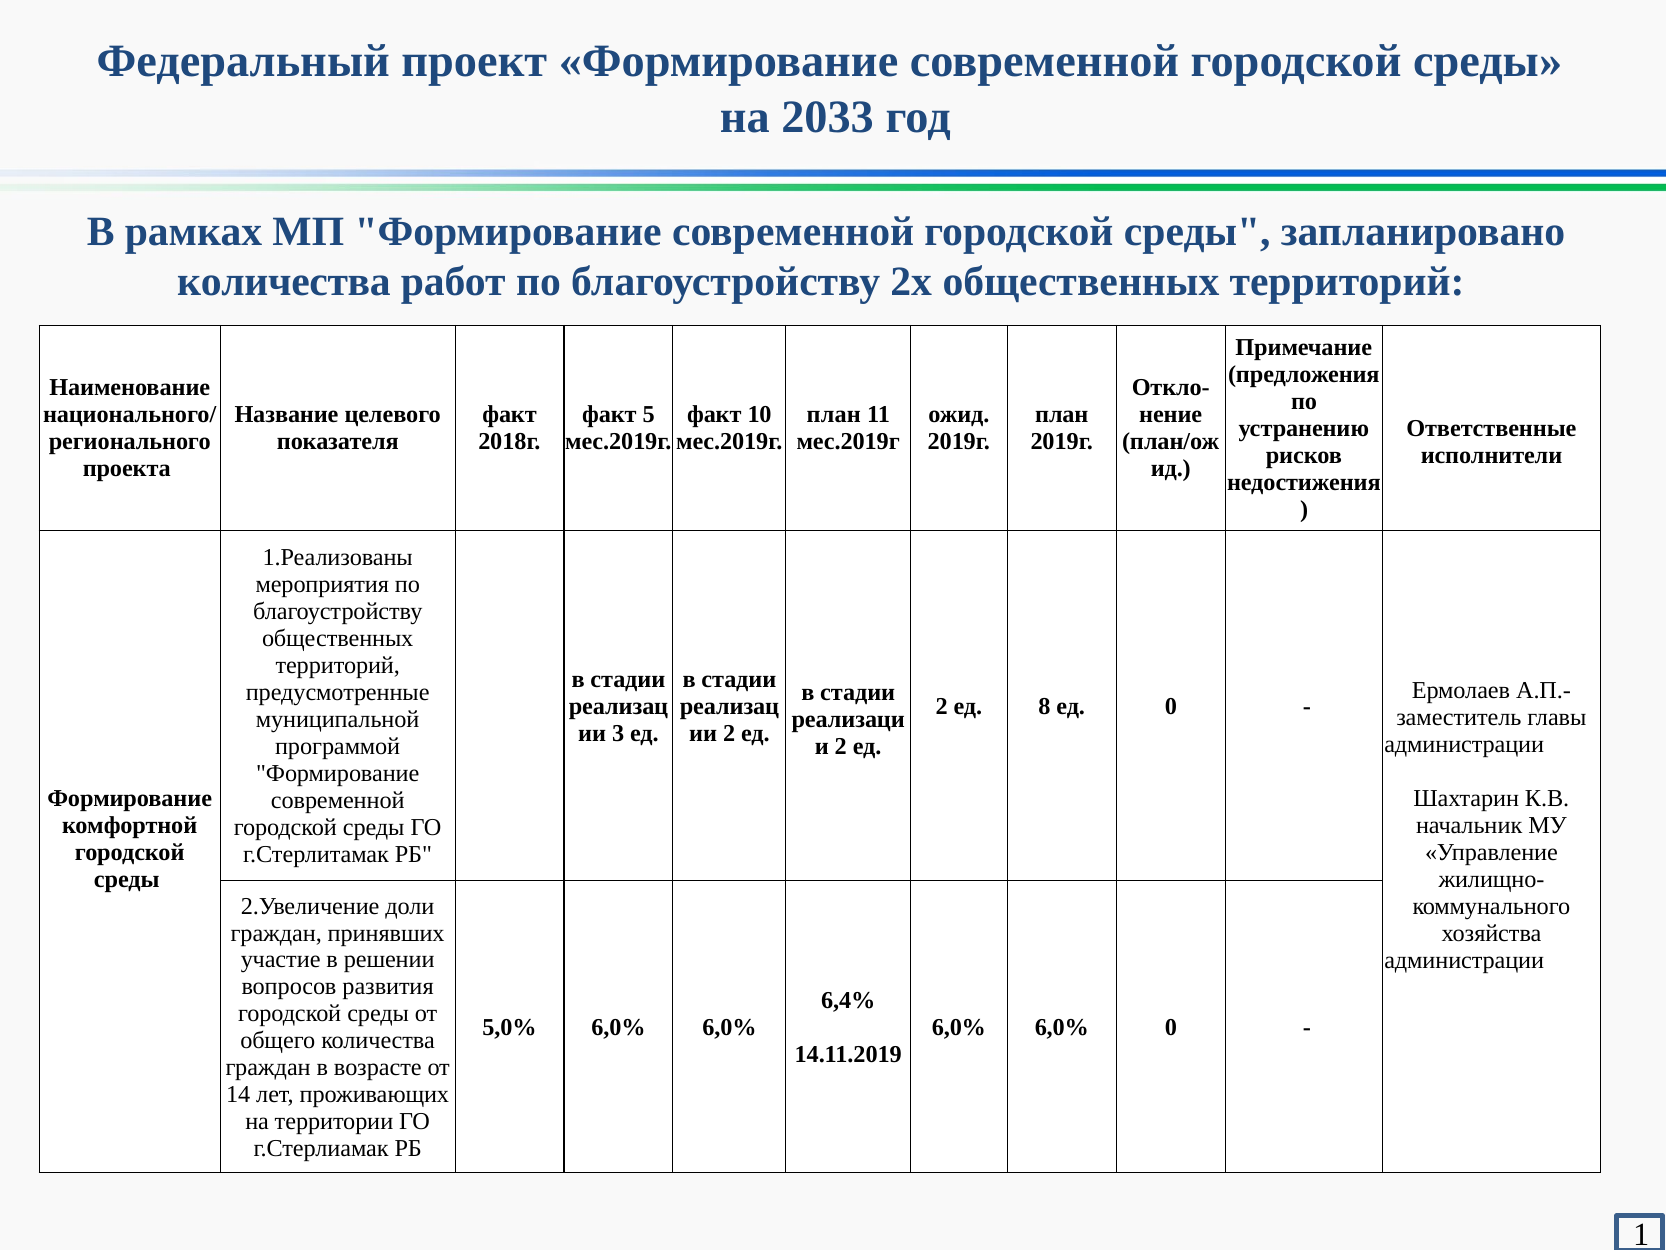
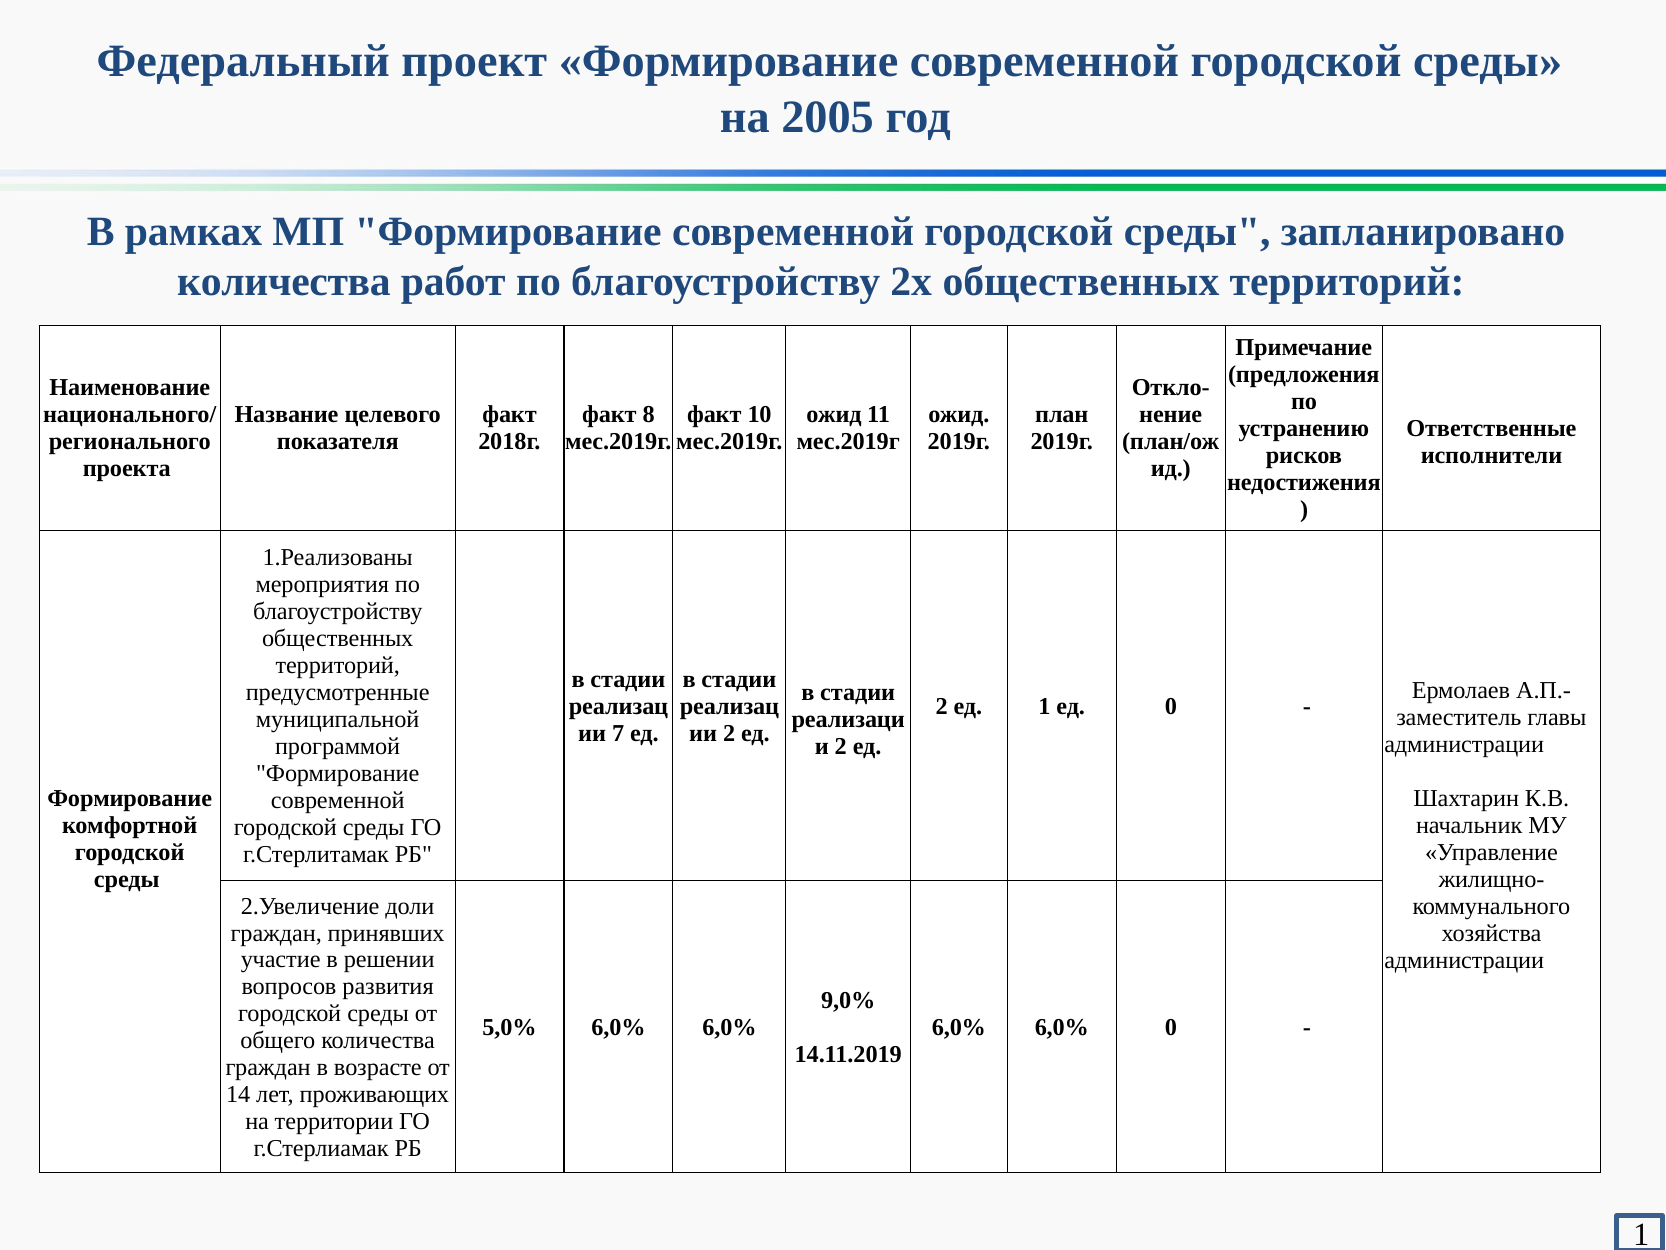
2033: 2033 -> 2005 (828, 117)
5: 5 -> 8 (649, 415)
план: план -> ожид (834, 415)
ед 8: 8 -> 1 (1045, 706)
3: 3 -> 7 (618, 733)
6,4%: 6,4% -> 9,0% (848, 1000)
